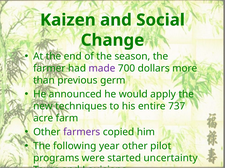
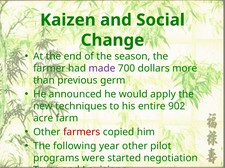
737: 737 -> 902 (177, 107)
farmers colour: purple -> red (82, 133)
uncertainty: uncertainty -> negotiation (171, 159)
